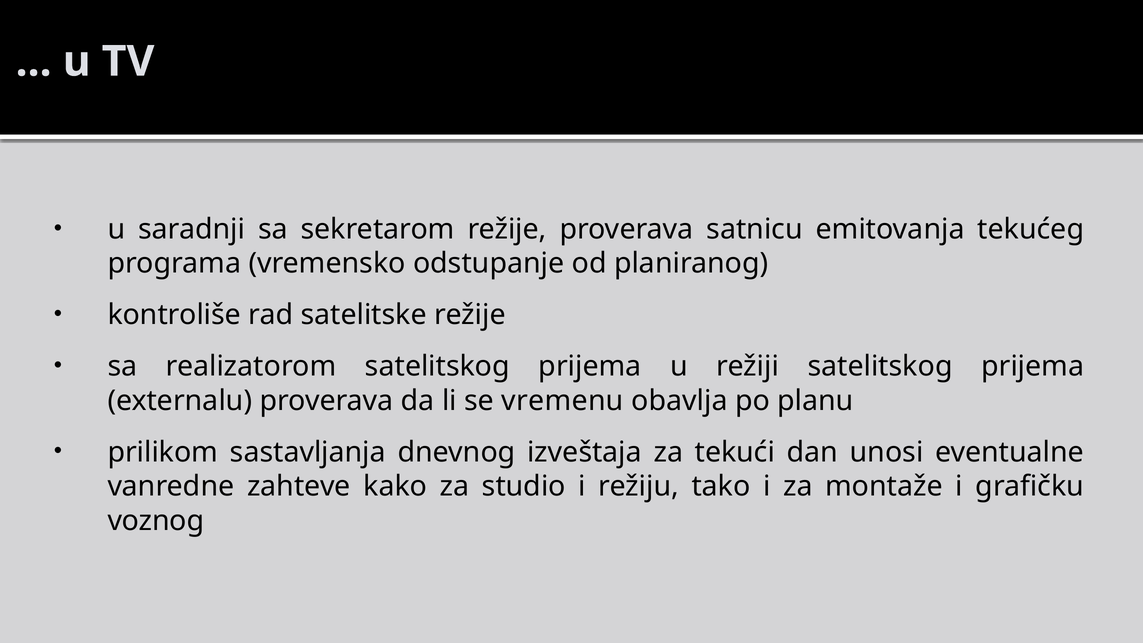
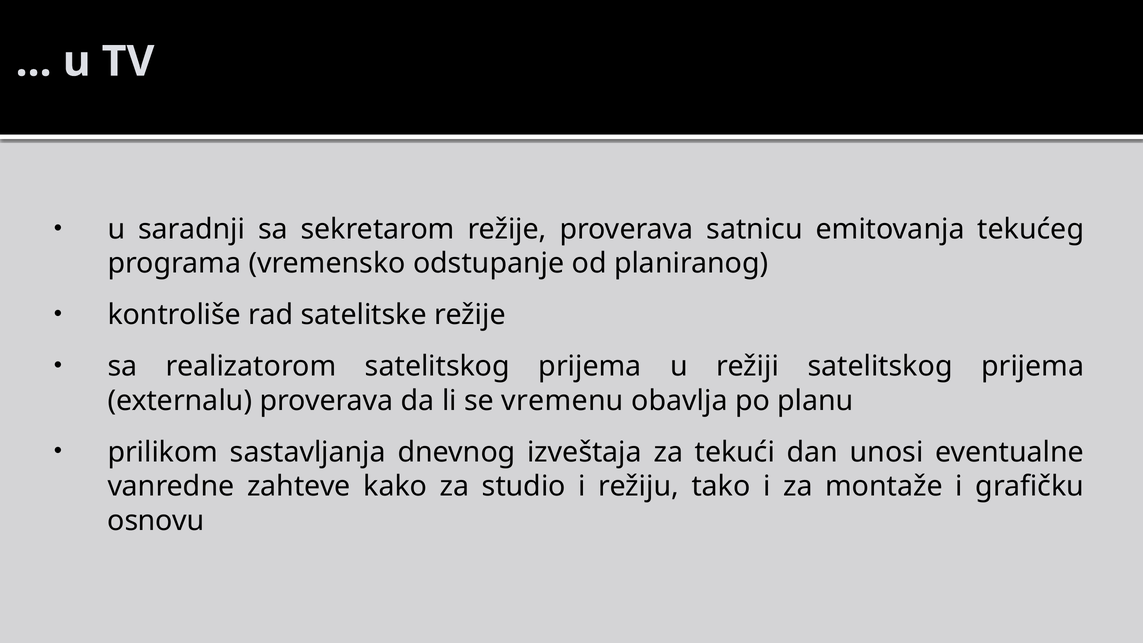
voznog: voznog -> osnovu (156, 521)
